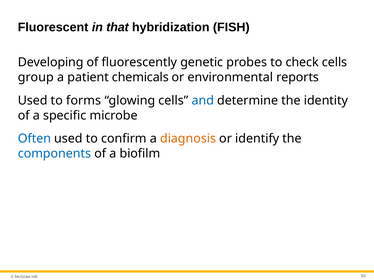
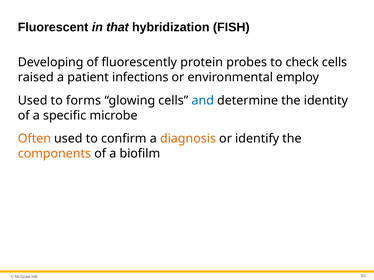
genetic: genetic -> protein (202, 62)
group: group -> raised (36, 77)
chemicals: chemicals -> infections (140, 77)
reports: reports -> employ (298, 77)
Often colour: blue -> orange (34, 139)
components colour: blue -> orange (54, 154)
